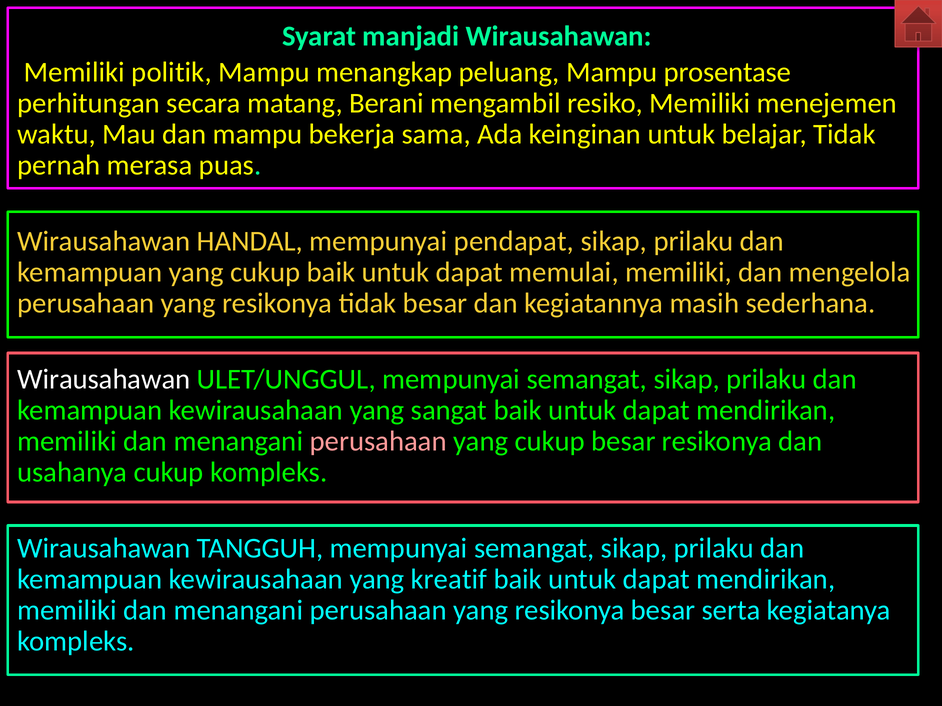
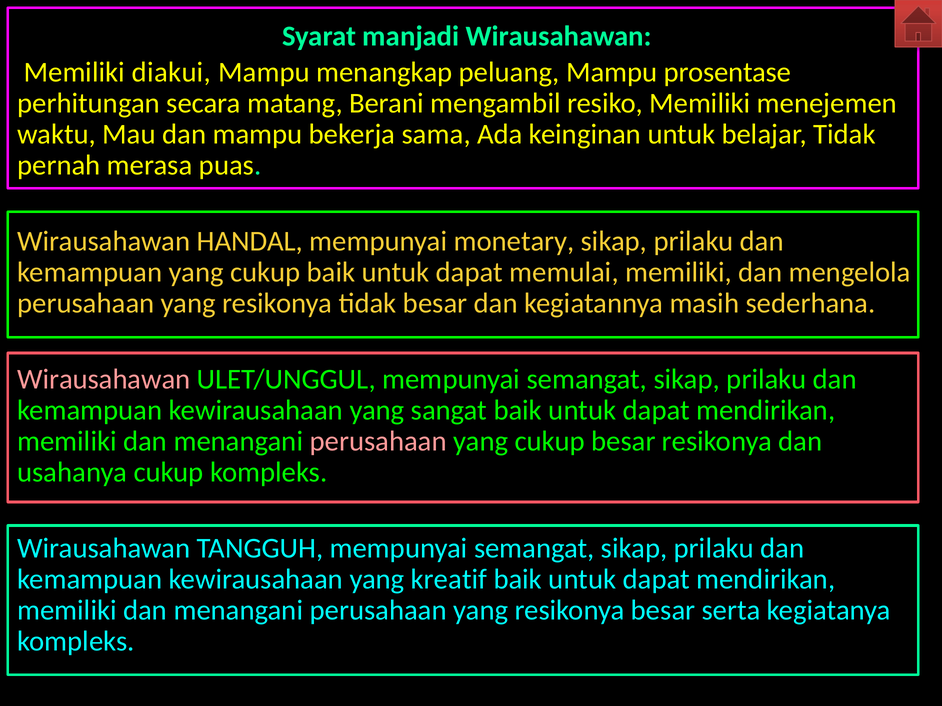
politik: politik -> diakui (171, 72)
pendapat: pendapat -> monetary (514, 241)
Wirausahawan colour: white -> pink (104, 380)
